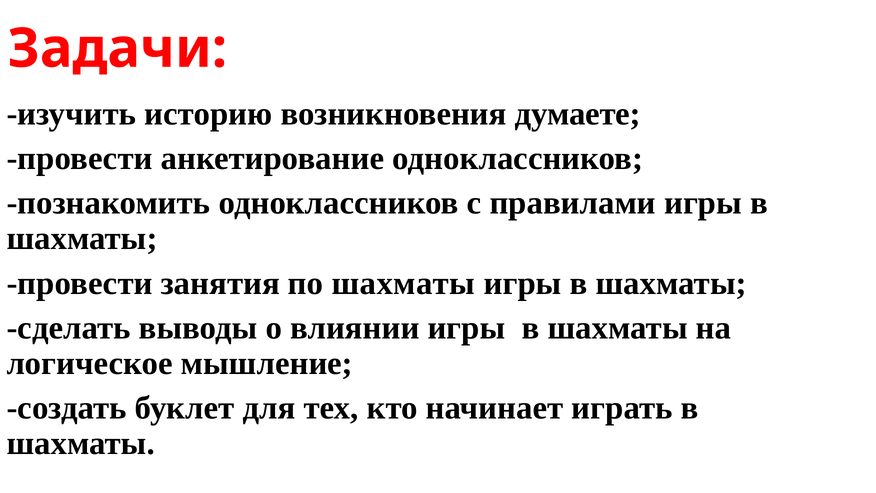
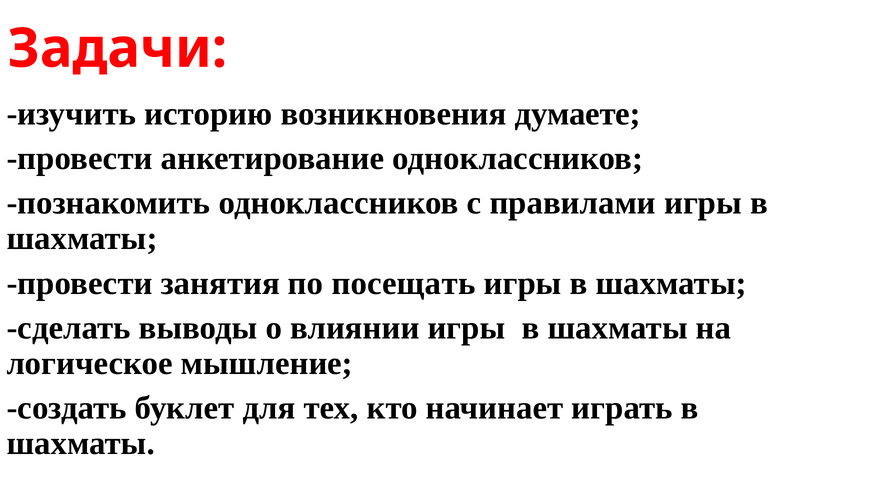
по шахматы: шахматы -> посещать (403, 283)
